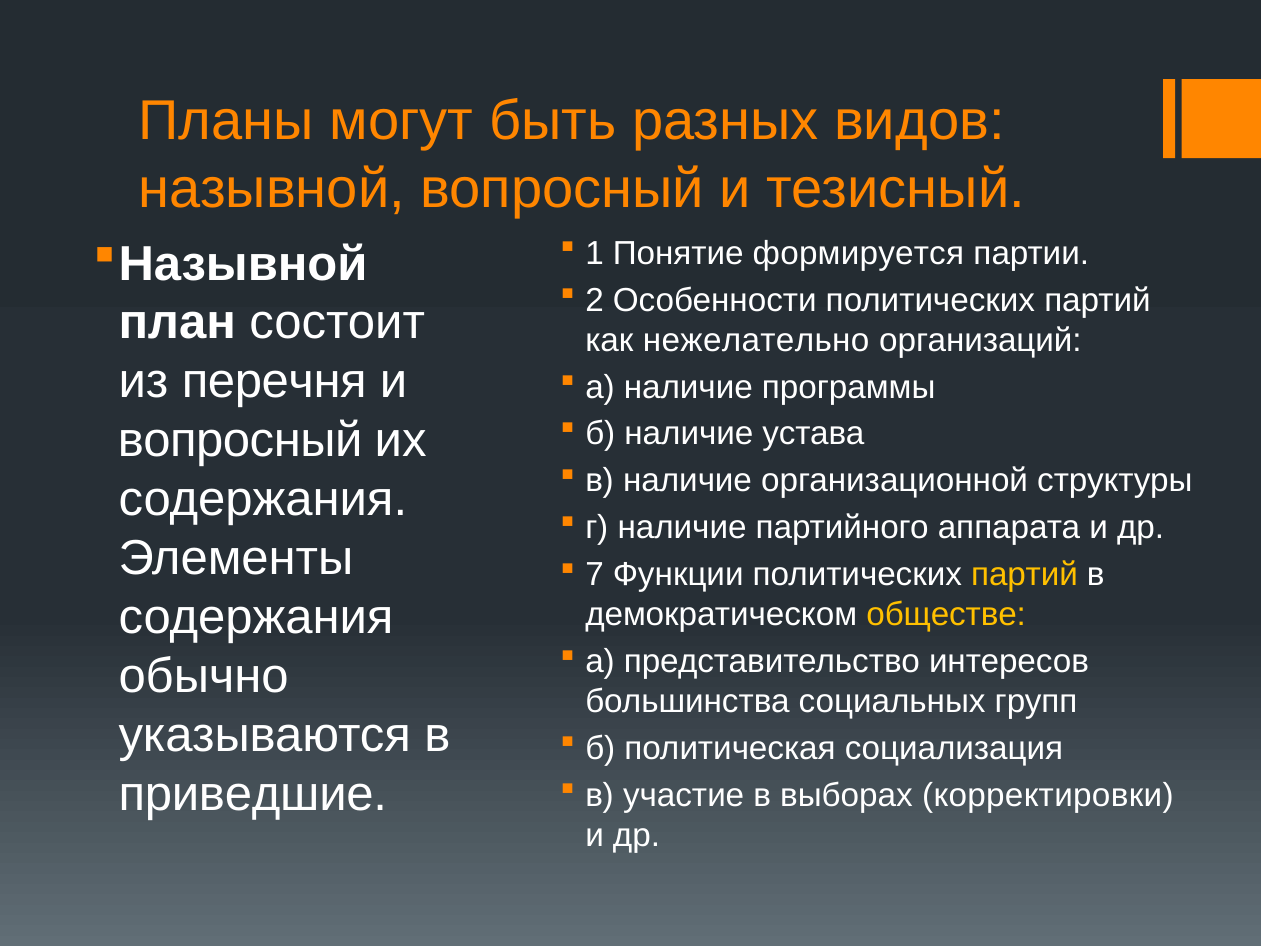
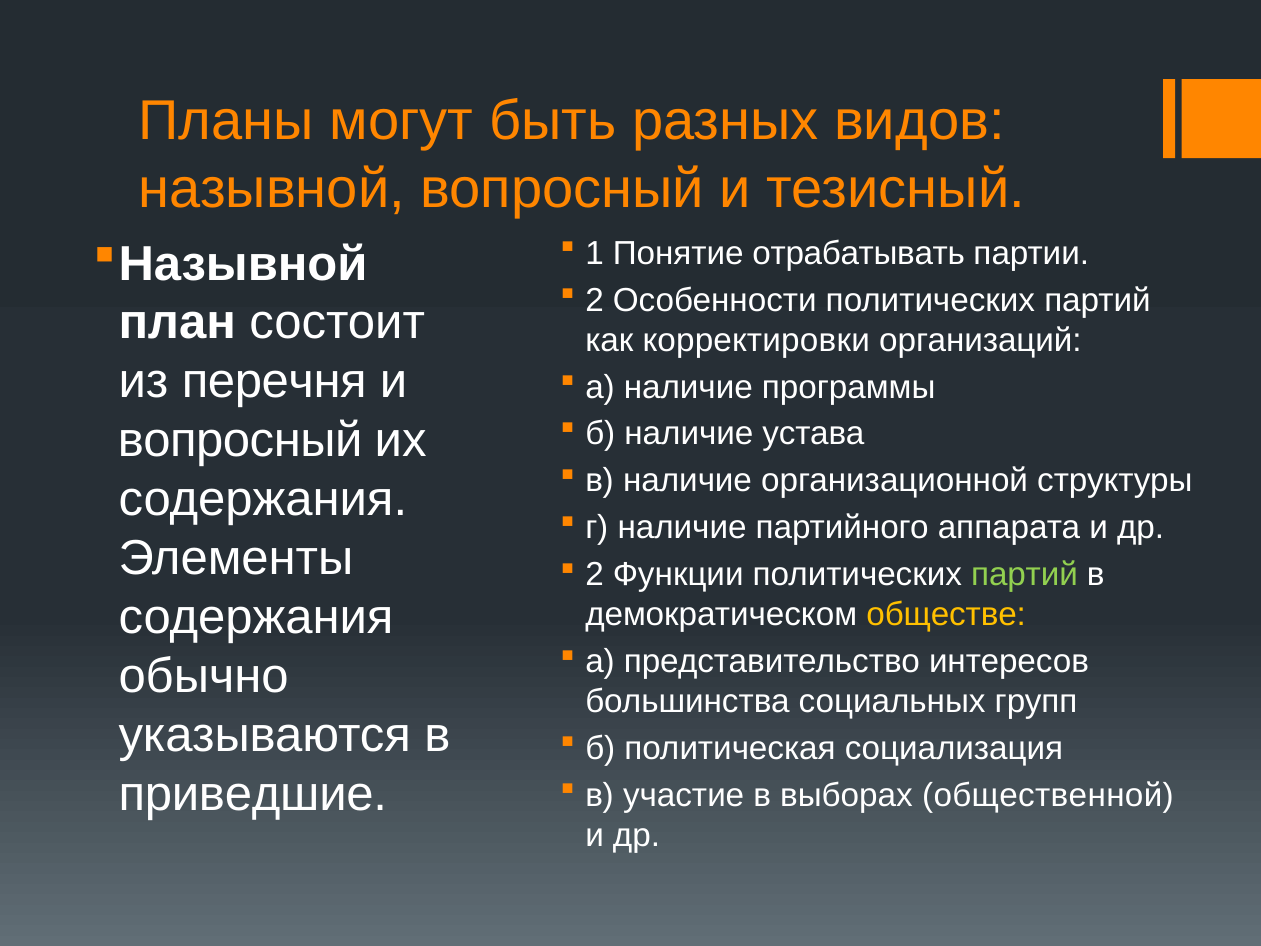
формируется: формируется -> отрабатывать (859, 253)
нежелательно: нежелательно -> корректировки (756, 340)
7: 7 -> 2 (595, 575)
партий colour: yellow -> light green (1025, 575)
корректировки: корректировки -> общественной (1048, 795)
